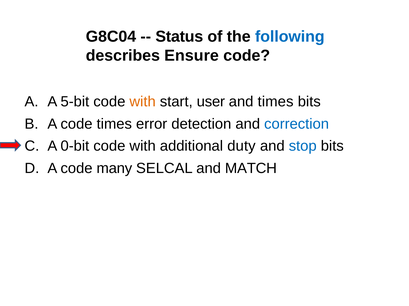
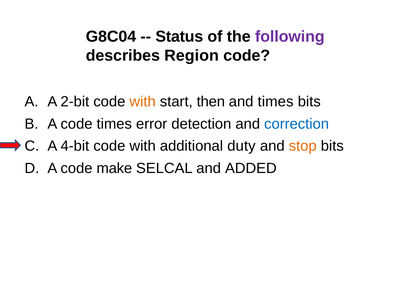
following colour: blue -> purple (290, 37)
Ensure: Ensure -> Region (192, 56)
5-bit: 5-bit -> 2-bit (75, 102)
user: user -> then (211, 102)
0-bit: 0-bit -> 4-bit (75, 146)
stop colour: blue -> orange (303, 146)
many: many -> make (114, 169)
MATCH: MATCH -> ADDED (251, 169)
